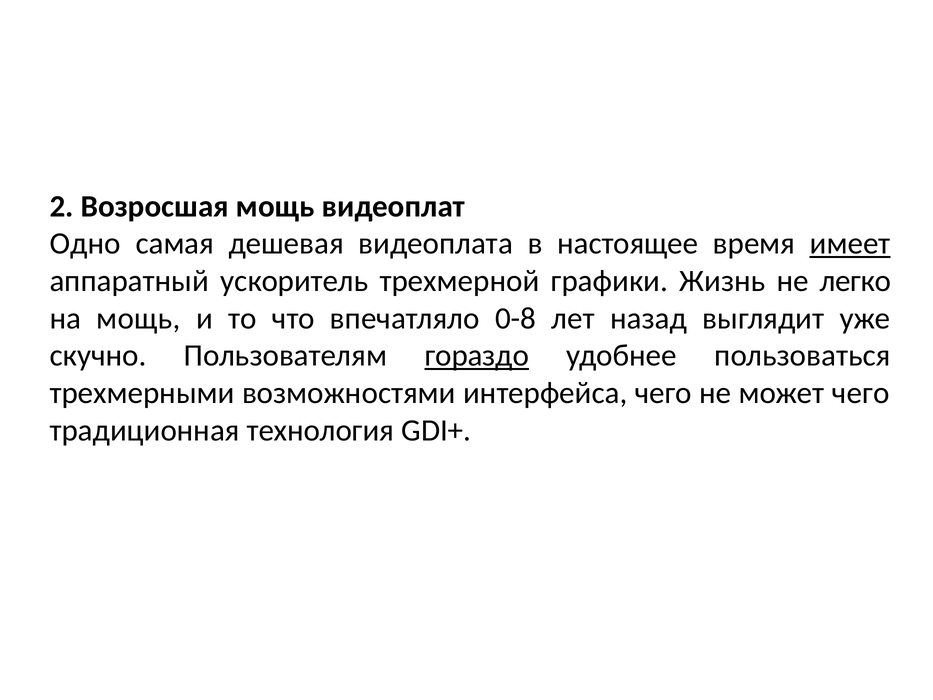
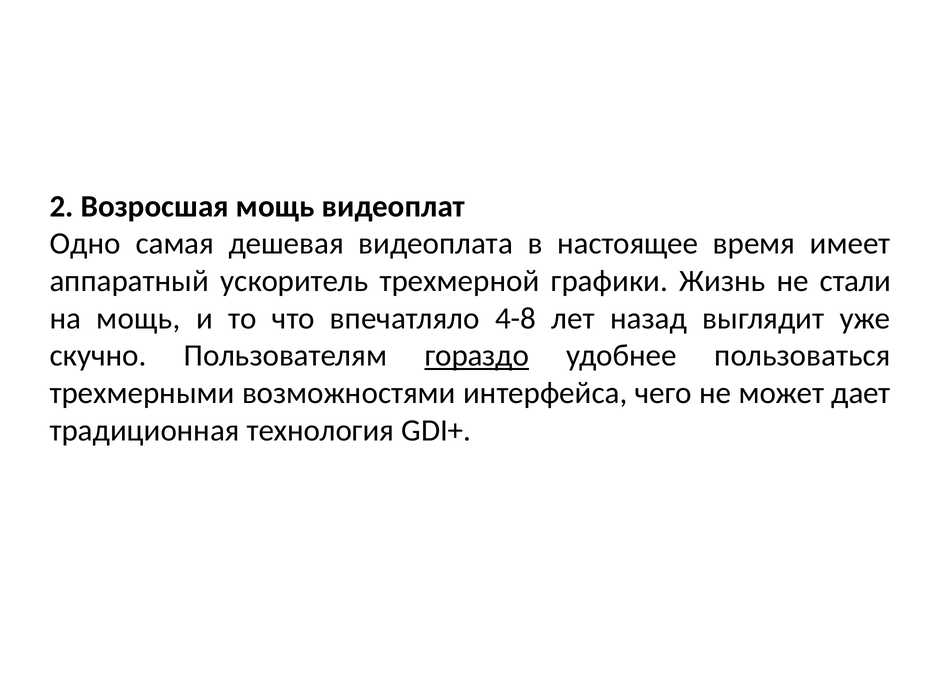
имеет underline: present -> none (850, 244)
легко: легко -> стали (855, 281)
0-8: 0-8 -> 4-8 (516, 318)
может чего: чего -> дает (861, 393)
